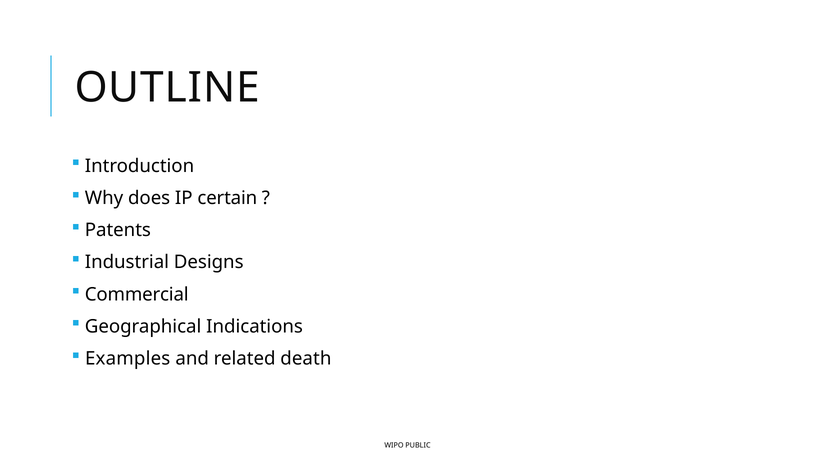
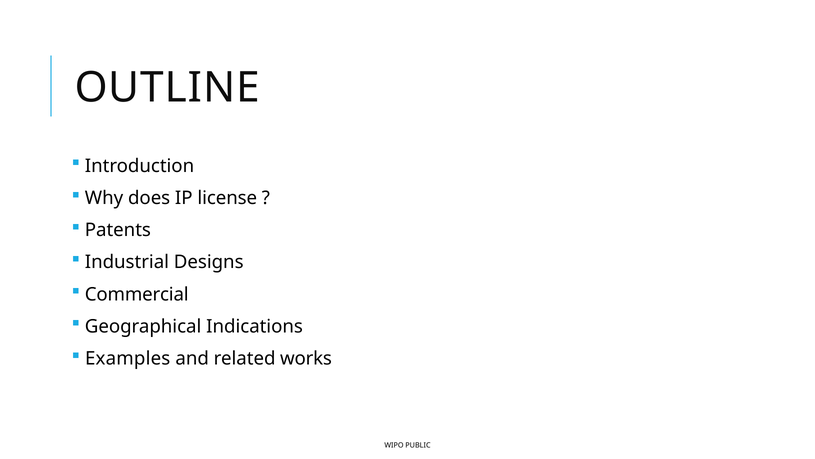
certain: certain -> license (227, 198)
death: death -> works (306, 358)
